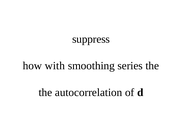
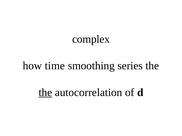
suppress: suppress -> complex (91, 39)
with: with -> time (55, 66)
the underline: none -> present (45, 93)
